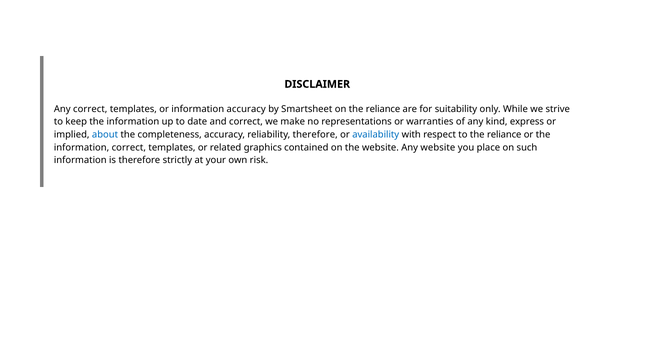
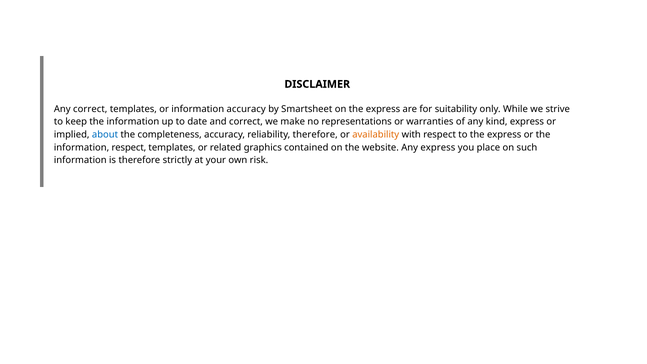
on the reliance: reliance -> express (383, 109)
availability colour: blue -> orange (376, 135)
to the reliance: reliance -> express (504, 135)
information correct: correct -> respect (129, 147)
Any website: website -> express (438, 147)
